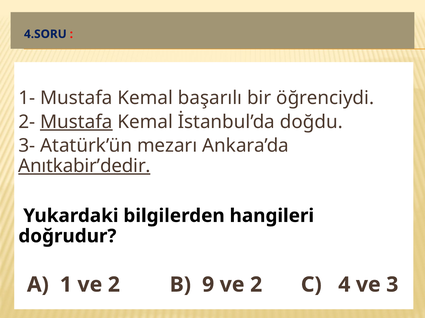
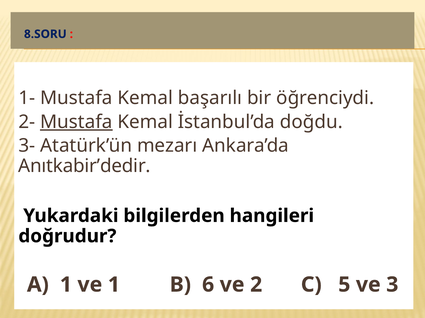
4.SORU: 4.SORU -> 8.SORU (45, 34)
Anıtkabir’dedir underline: present -> none (84, 166)
1 ve 2: 2 -> 1 (114, 285)
9: 9 -> 6 (208, 285)
4: 4 -> 5 (344, 285)
